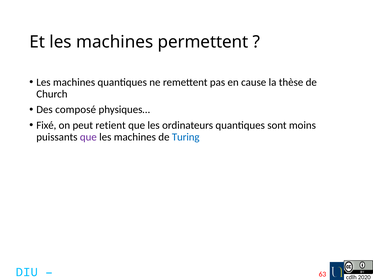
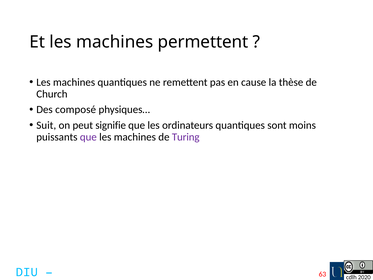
Fixé: Fixé -> Suit (46, 125)
retient: retient -> signifie (111, 125)
Turing colour: blue -> purple (186, 137)
